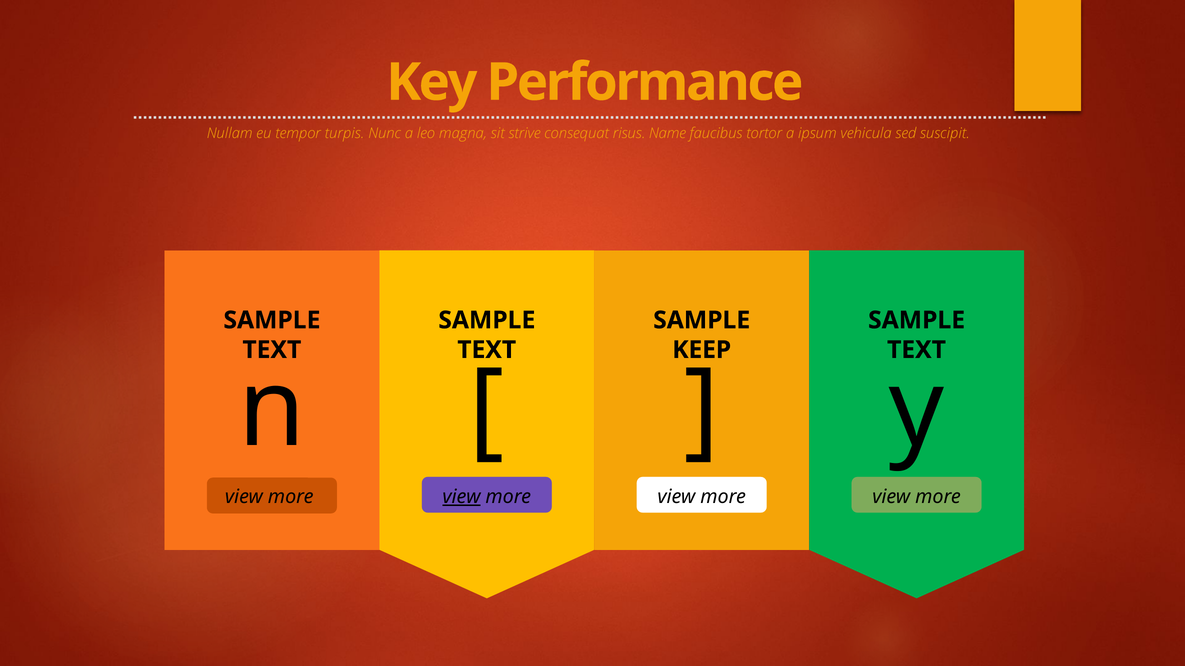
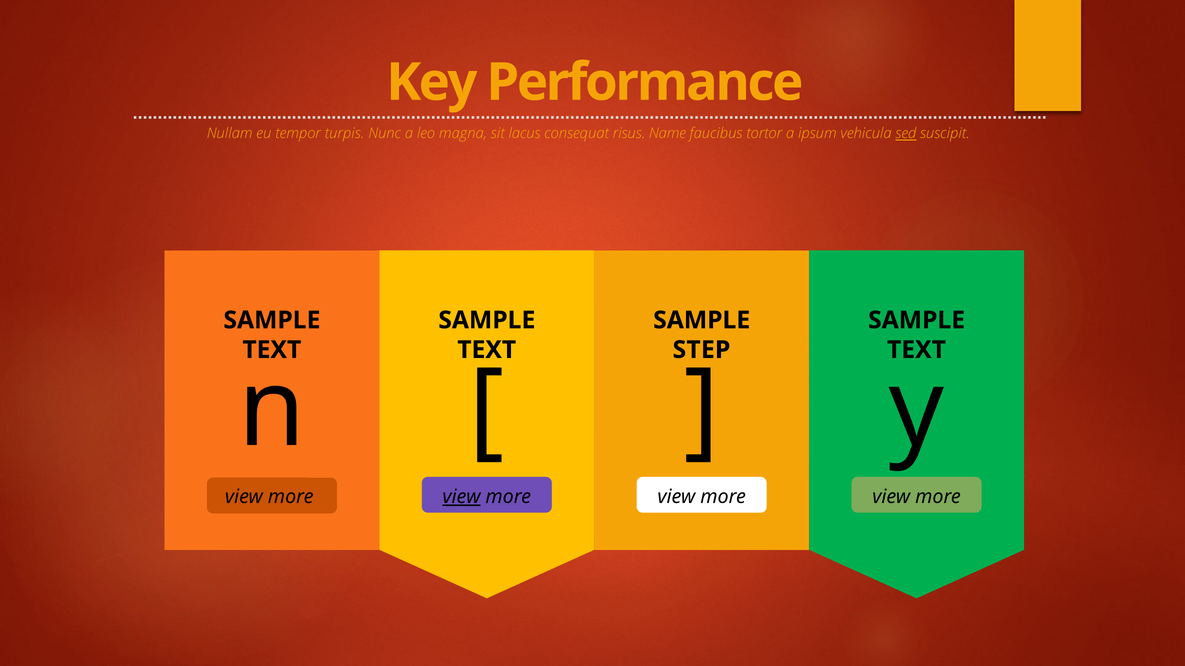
strive: strive -> lacus (525, 134)
sed underline: none -> present (906, 134)
KEEP: KEEP -> STEP (701, 350)
